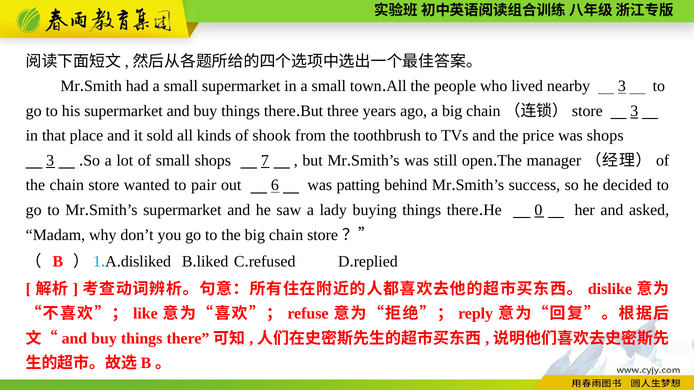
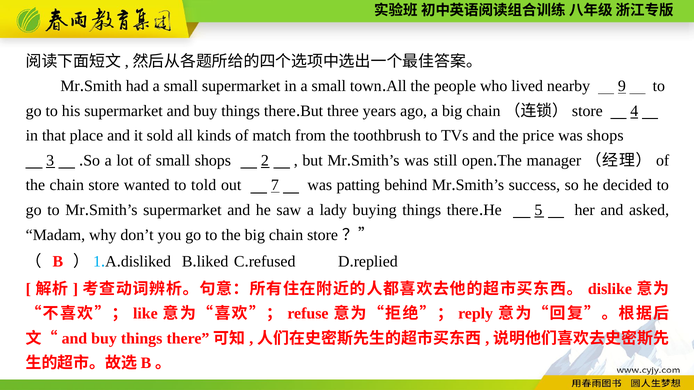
nearby 3: 3 -> 9 (622, 86)
3: 3 -> 4 (634, 111)
shook: shook -> match (272, 136)
7: 7 -> 2 (265, 161)
pair: pair -> told (204, 185)
6: 6 -> 7 (275, 185)
0: 0 -> 5 (538, 210)
